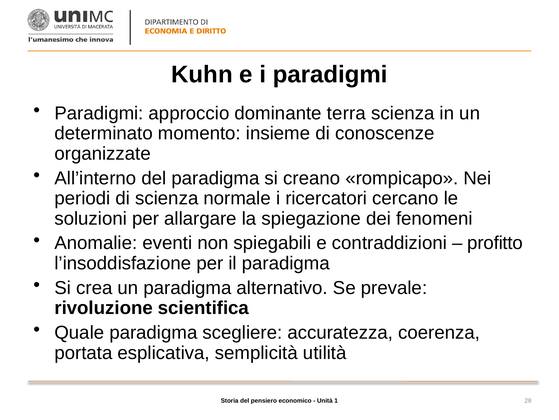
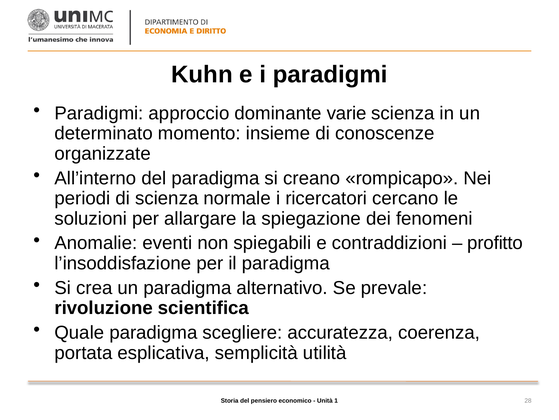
terra: terra -> varie (347, 113)
